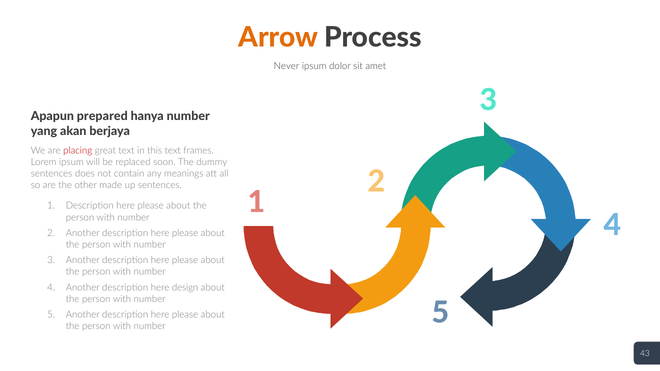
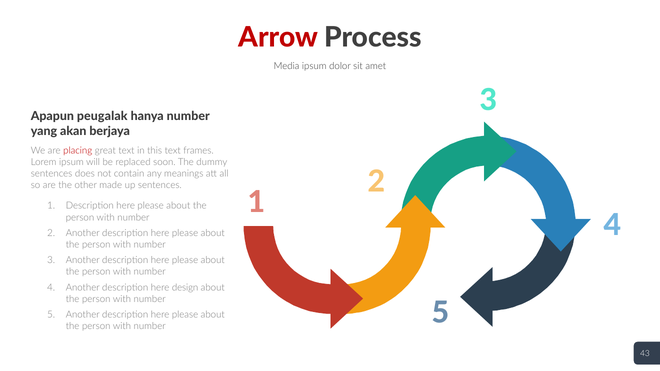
Arrow colour: orange -> red (278, 37)
Never: Never -> Media (287, 66)
prepared: prepared -> peugalak (102, 116)
